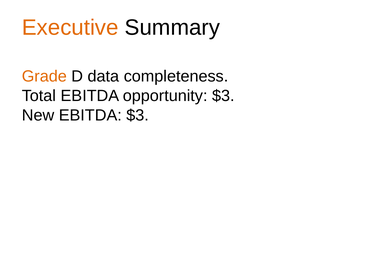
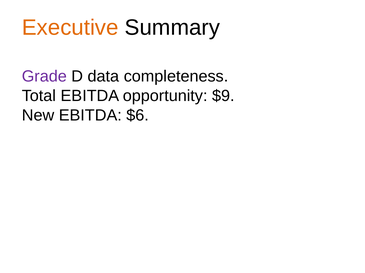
Grade colour: orange -> purple (44, 77)
opportunity $3: $3 -> $9 (223, 96)
EBITDA $3: $3 -> $6 (138, 115)
